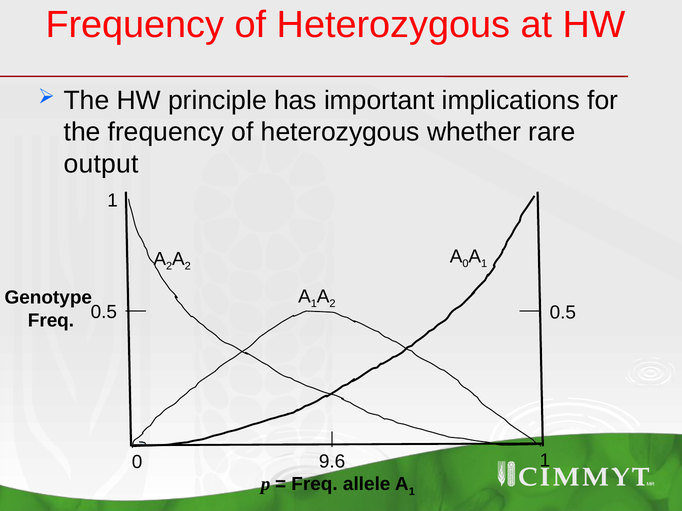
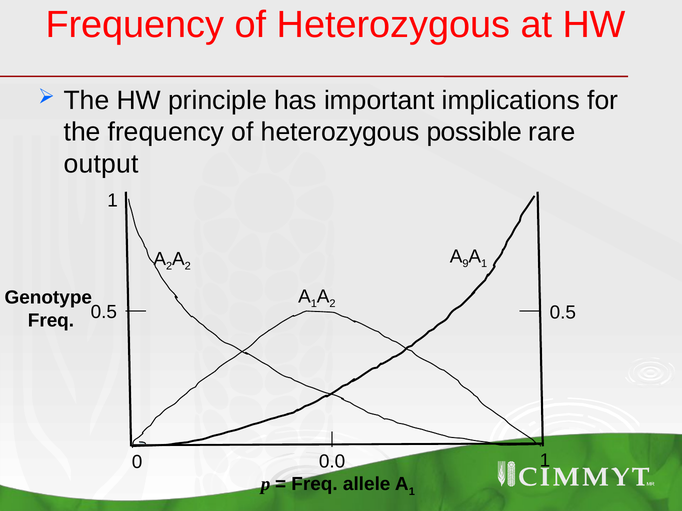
whether: whether -> possible (474, 132)
0: 0 -> 9 (466, 264)
9.6: 9.6 -> 0.0 (332, 462)
